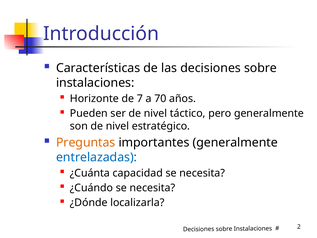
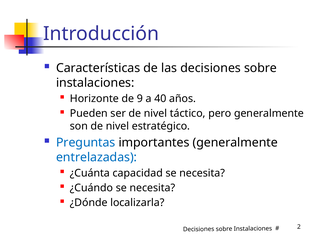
7: 7 -> 9 (140, 99)
70: 70 -> 40 (160, 99)
Preguntas colour: orange -> blue (86, 142)
